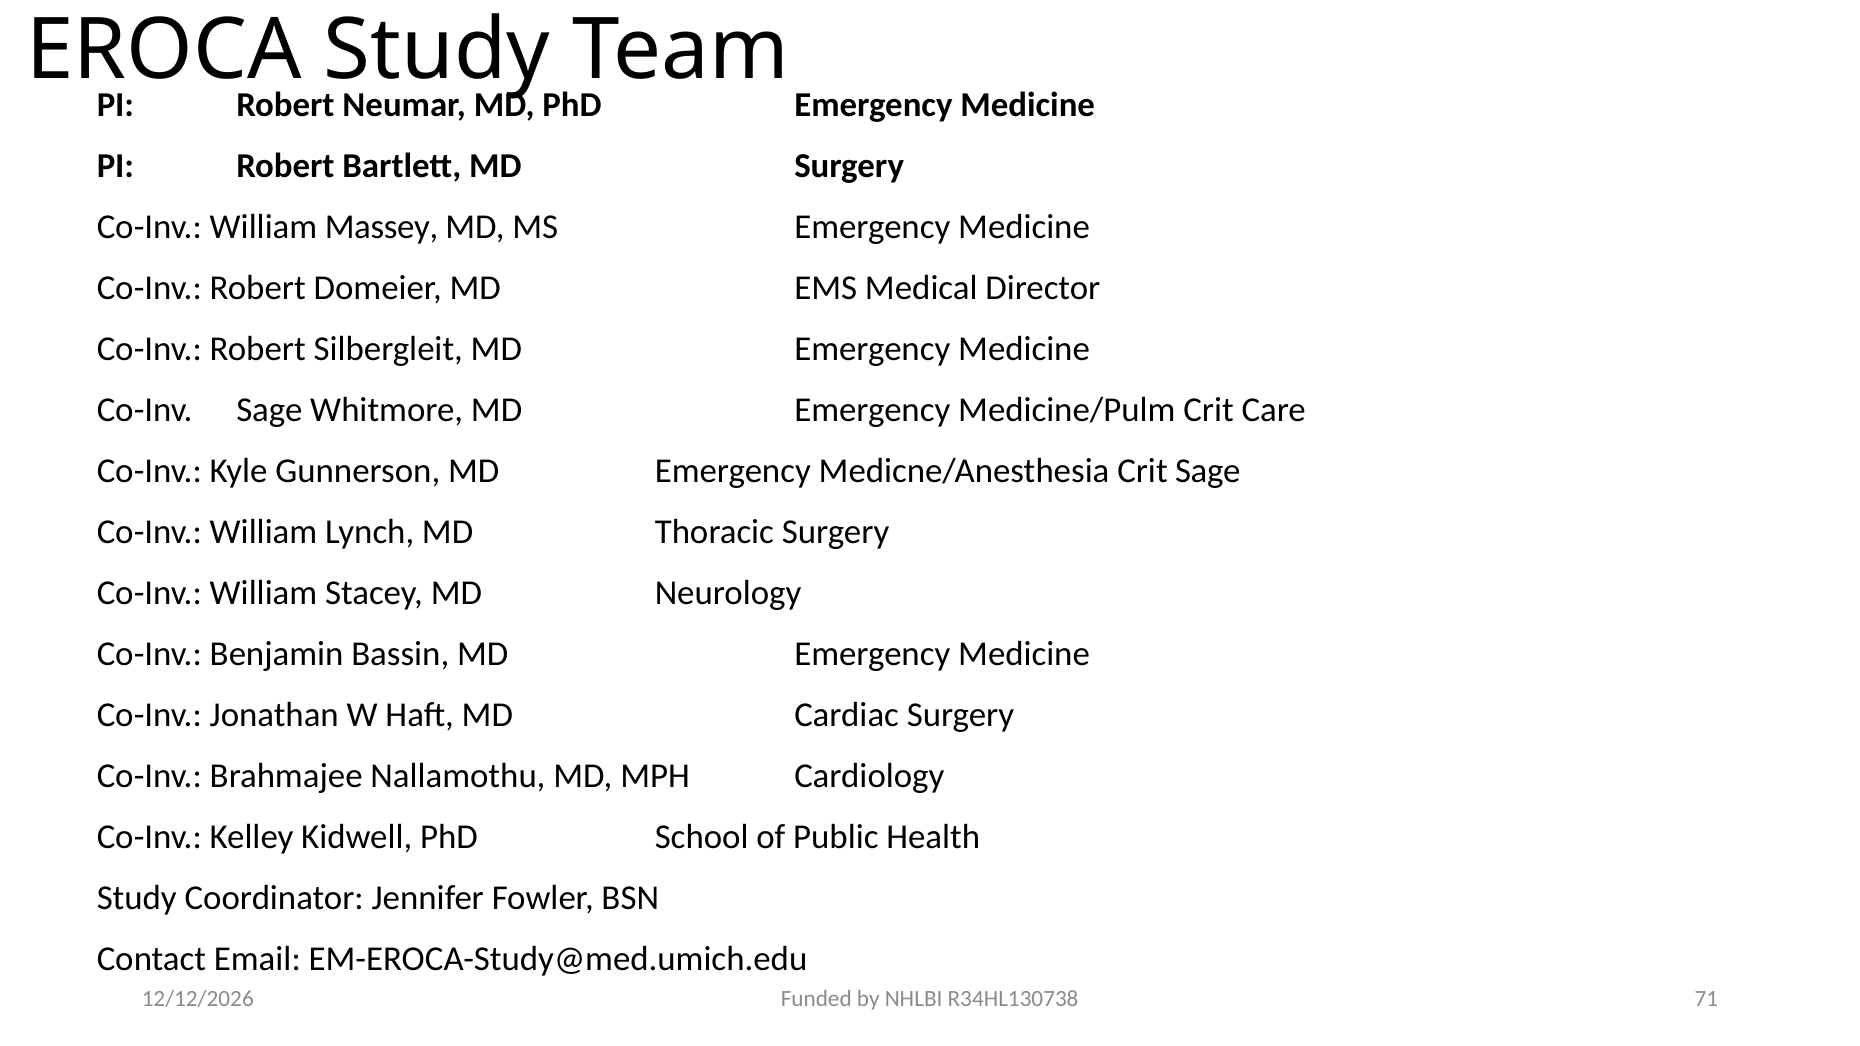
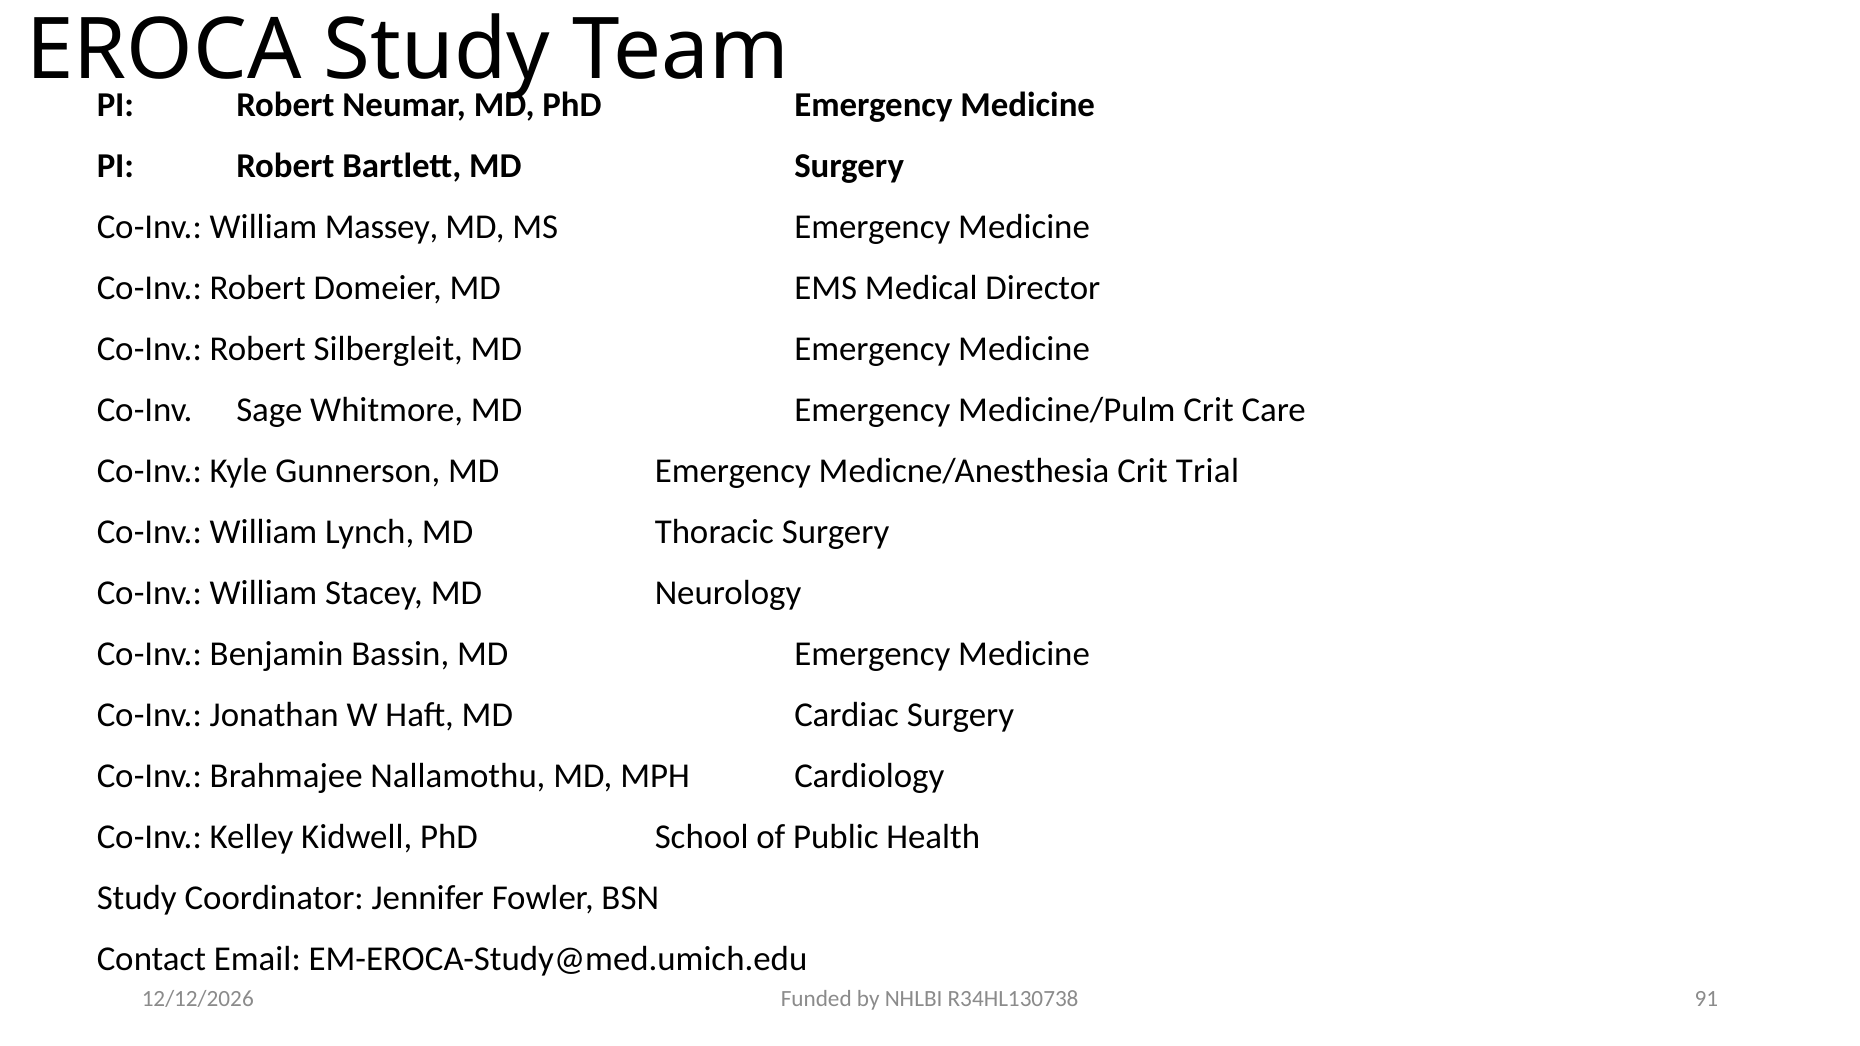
Crit Sage: Sage -> Trial (1207, 471)
71: 71 -> 91 (1706, 999)
